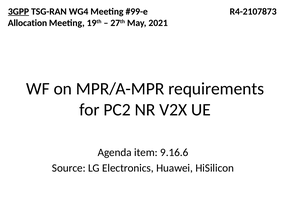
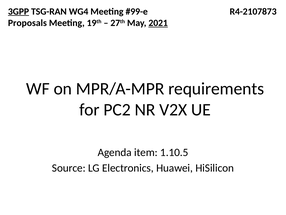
Allocation: Allocation -> Proposals (27, 23)
2021 underline: none -> present (158, 23)
9.16.6: 9.16.6 -> 1.10.5 (174, 152)
